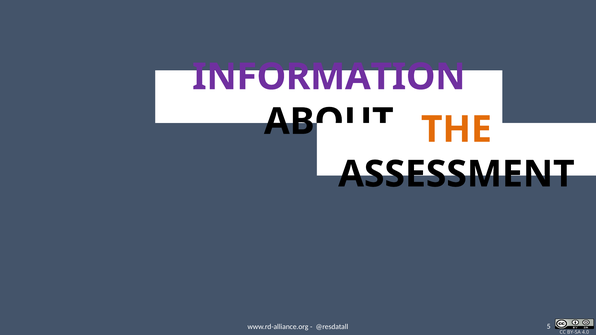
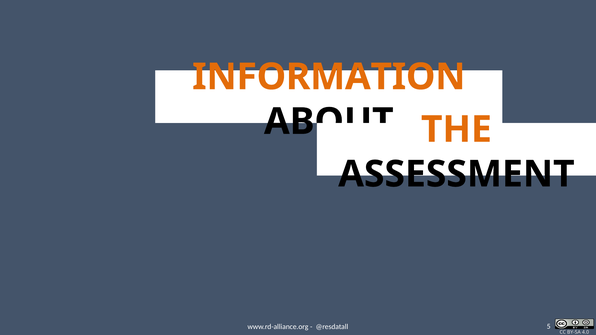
INFORMATION colour: purple -> orange (329, 77)
